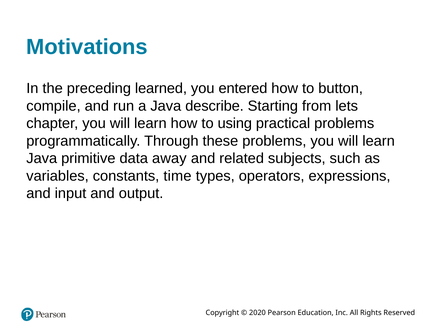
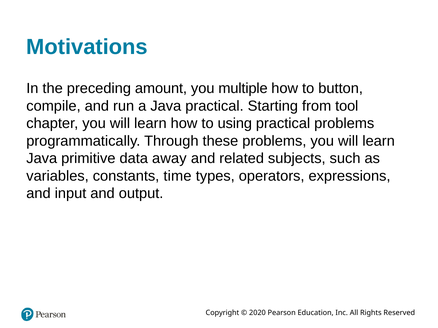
learned: learned -> amount (161, 89)
entered: entered -> multiple (243, 89)
Java describe: describe -> practical (214, 106)
lets: lets -> tool (347, 106)
